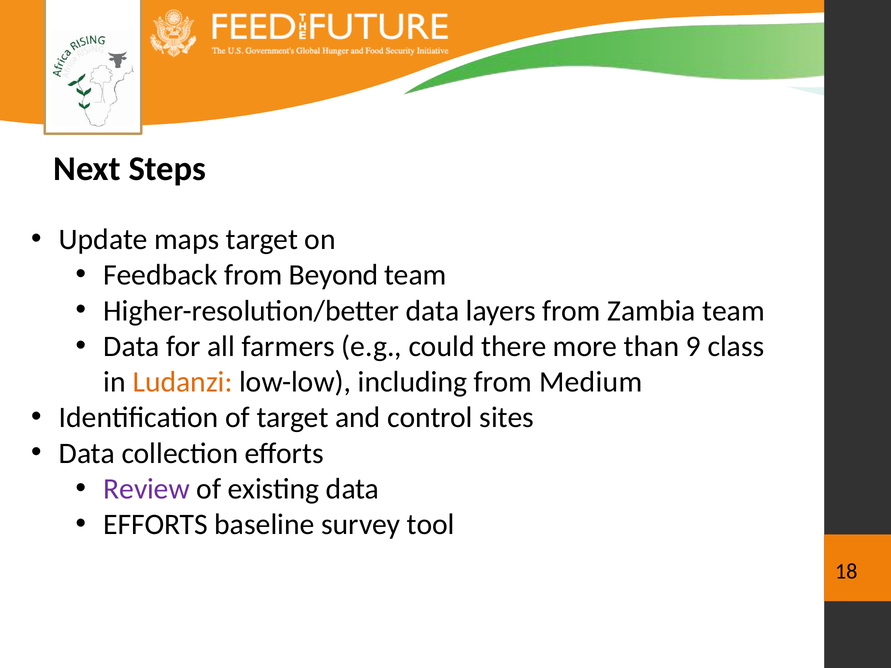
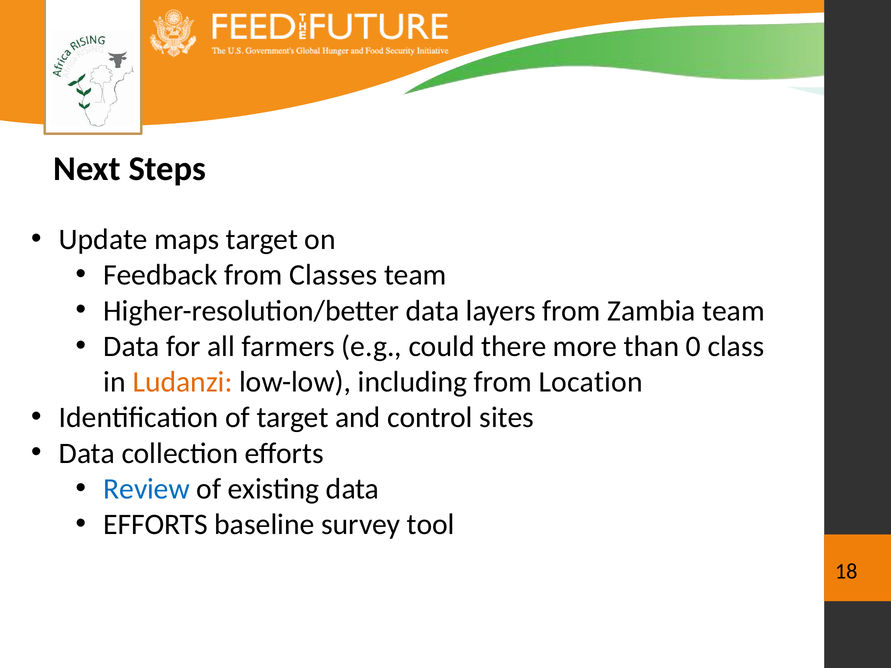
Beyond: Beyond -> Classes (333, 275)
9: 9 -> 0 (693, 346)
Medium: Medium -> Location (591, 382)
Review colour: purple -> blue (147, 489)
